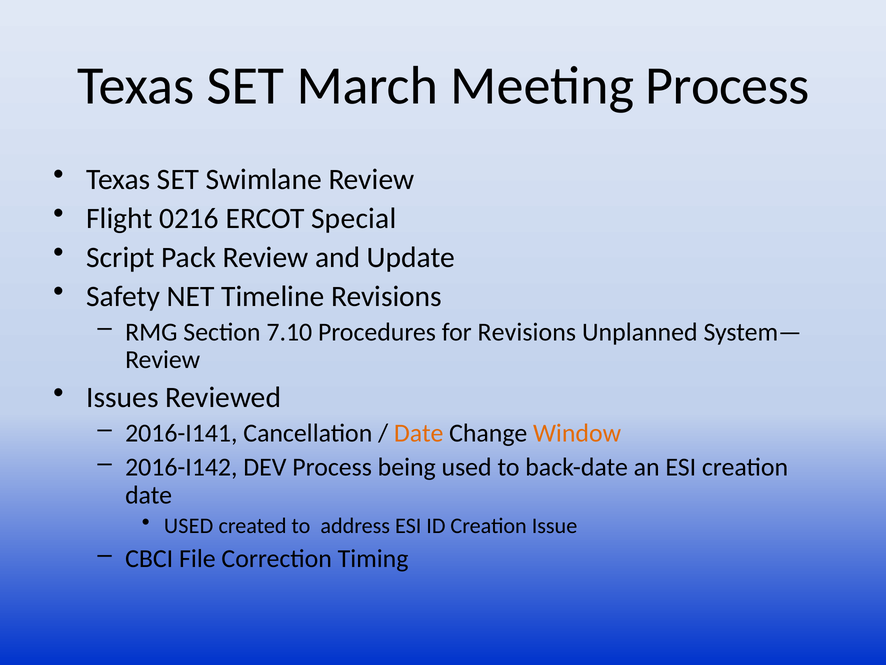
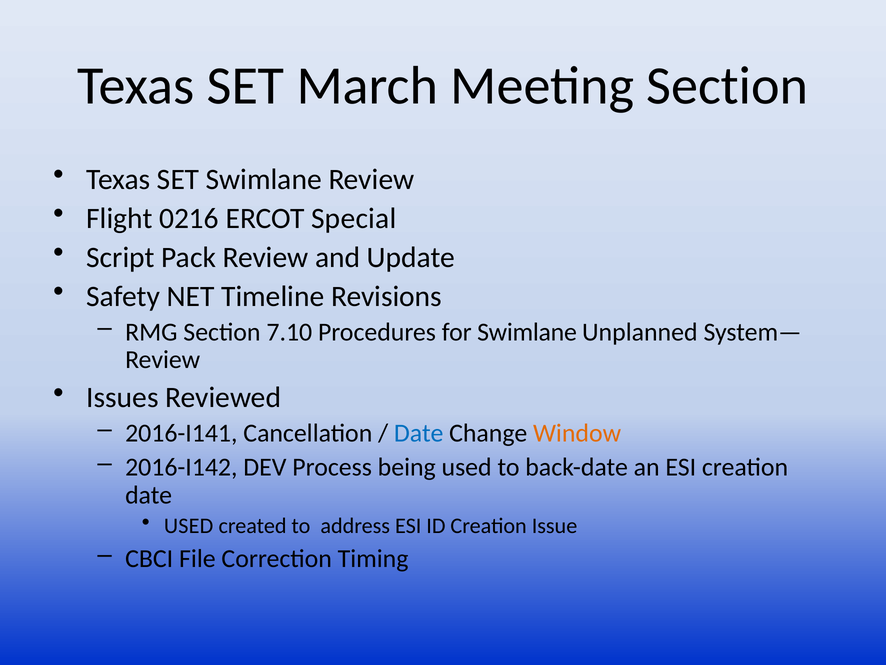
Meeting Process: Process -> Section (727, 86)
for Revisions: Revisions -> Swimlane (527, 332)
Date colour: orange -> blue (419, 433)
